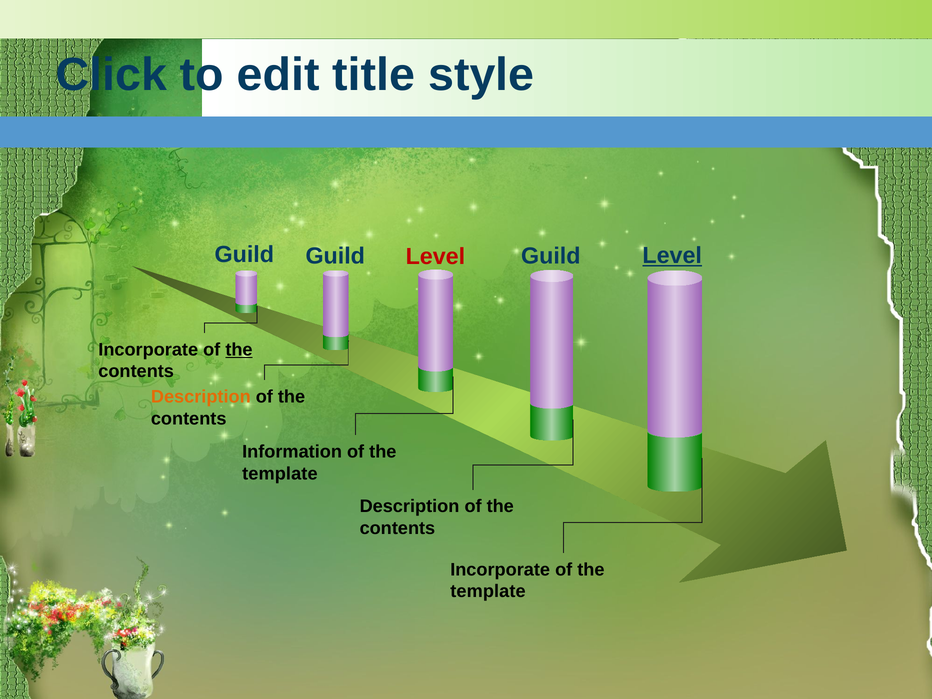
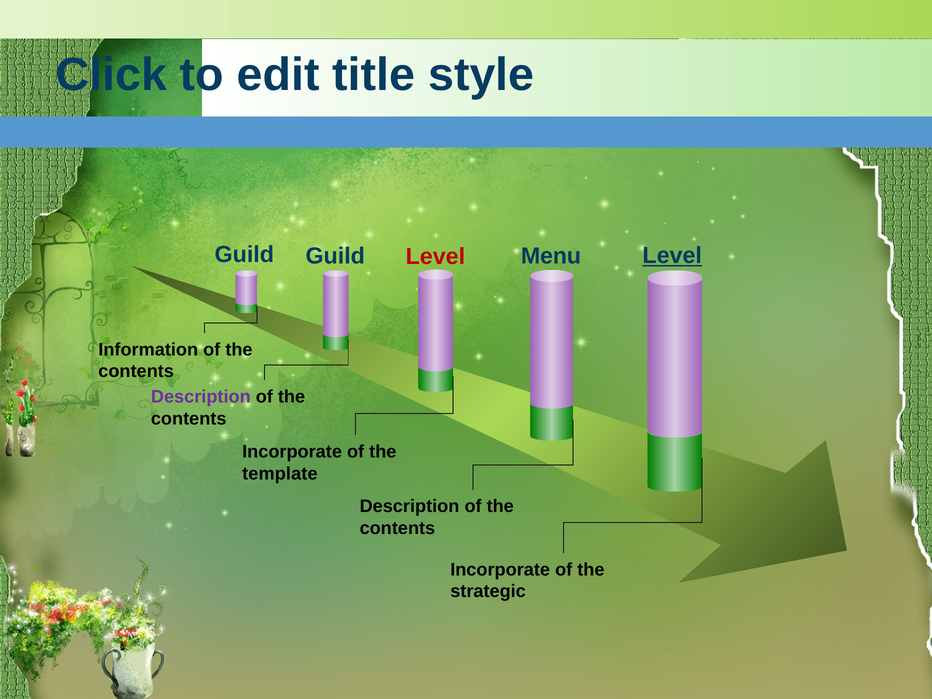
Guild: Guild -> Menu (551, 256)
Incorporate: Incorporate -> Information (148, 350)
the underline: present -> none (239, 350)
Description colour: orange -> purple (201, 397)
Information: Information -> Incorporate (292, 452)
template: template -> strategic (488, 591)
